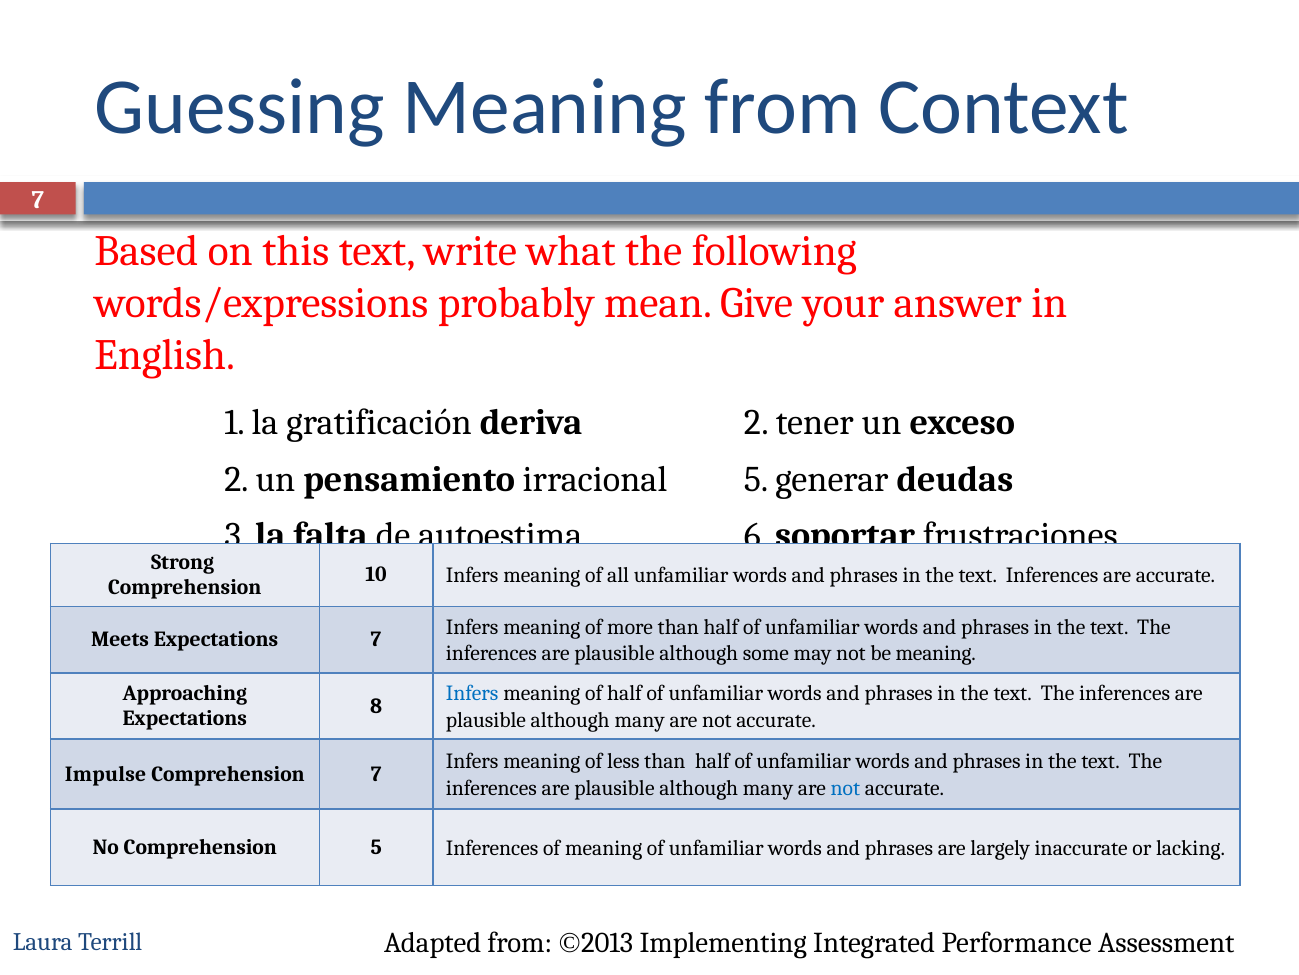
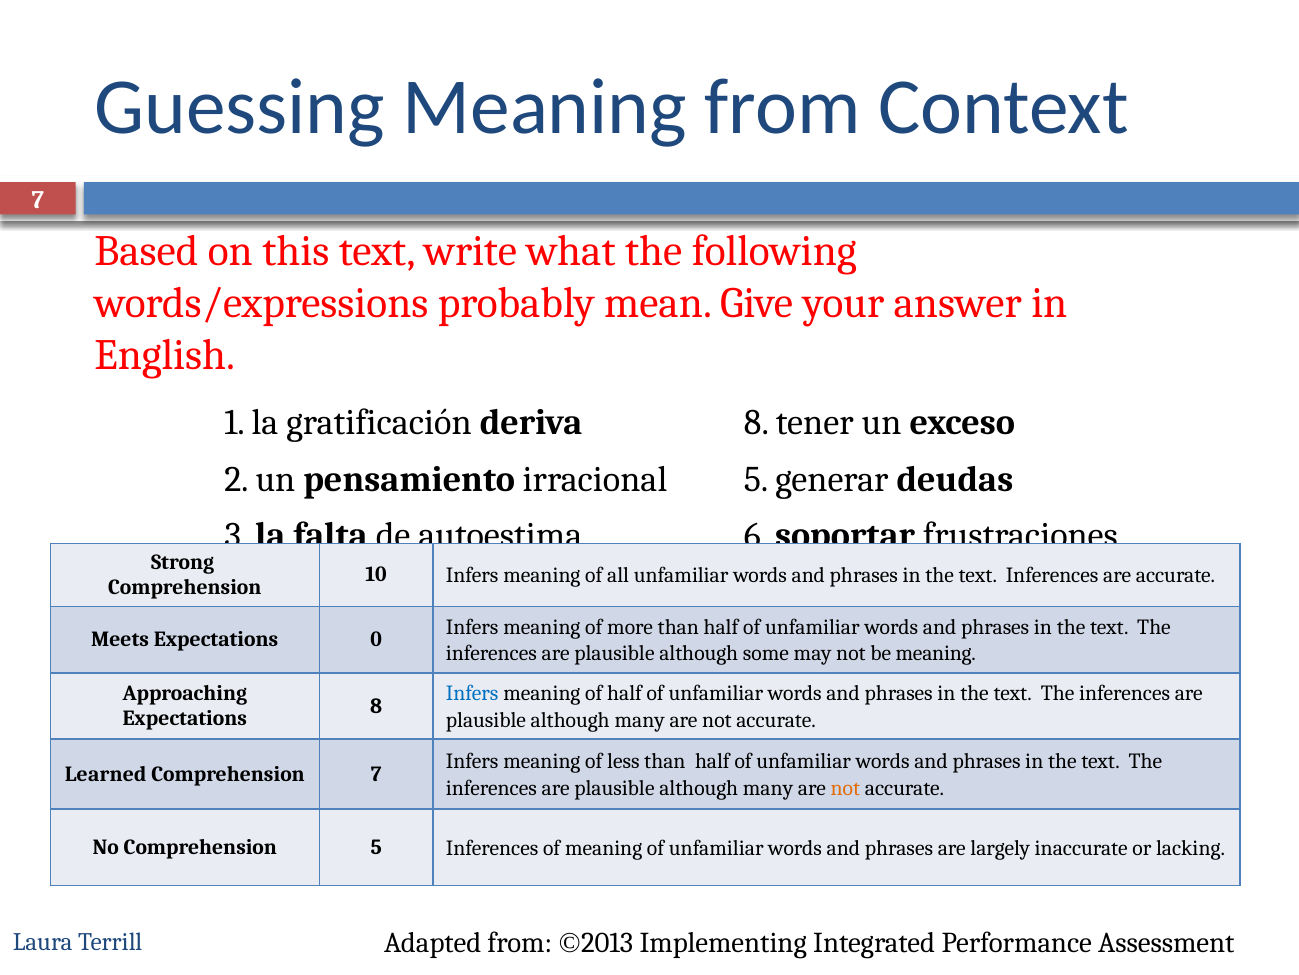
deriva 2: 2 -> 8 (756, 422)
Expectations 7: 7 -> 0 (376, 639)
Impulse: Impulse -> Learned (106, 773)
not colour: blue -> orange (845, 788)
